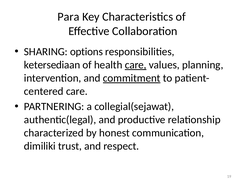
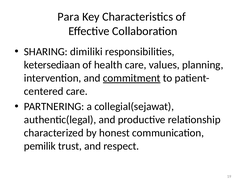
options: options -> dimiliki (86, 52)
care underline: present -> none (136, 65)
dimiliki: dimiliki -> pemilik (40, 146)
